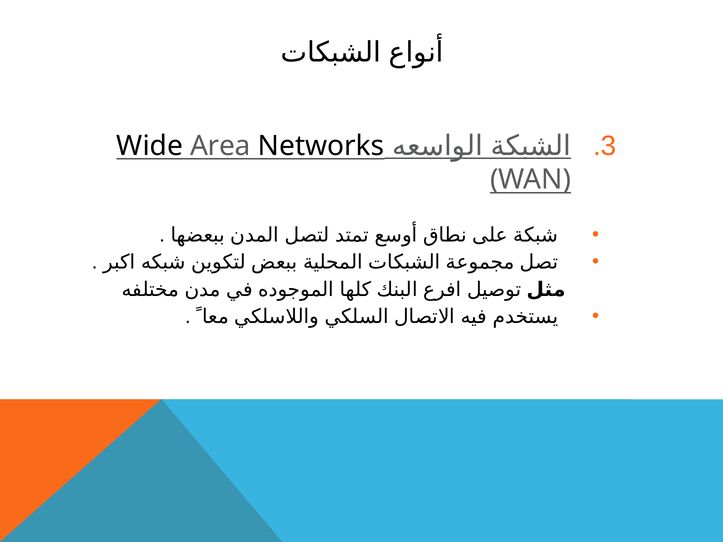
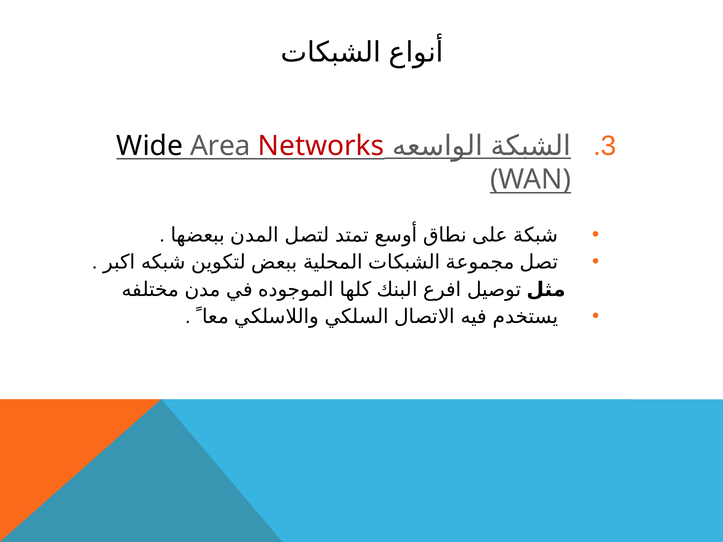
Networks colour: black -> red (321, 146)
